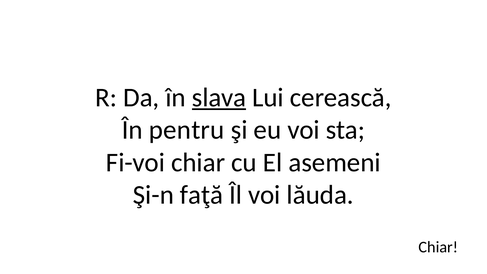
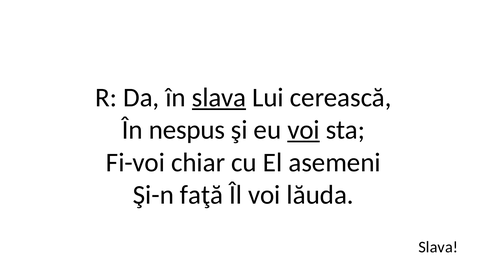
pentru: pentru -> nespus (187, 130)
voi underline: none -> present (304, 130)
Chiar: Chiar -> Slava (438, 247)
